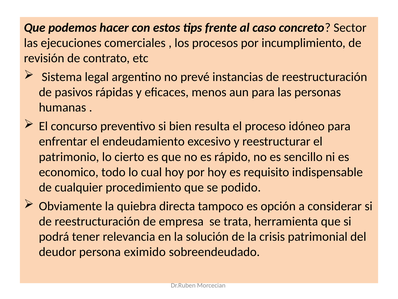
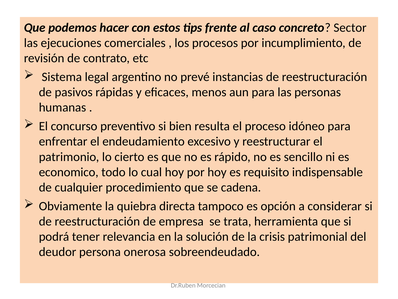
podido: podido -> cadena (241, 187)
eximido: eximido -> onerosa (145, 252)
